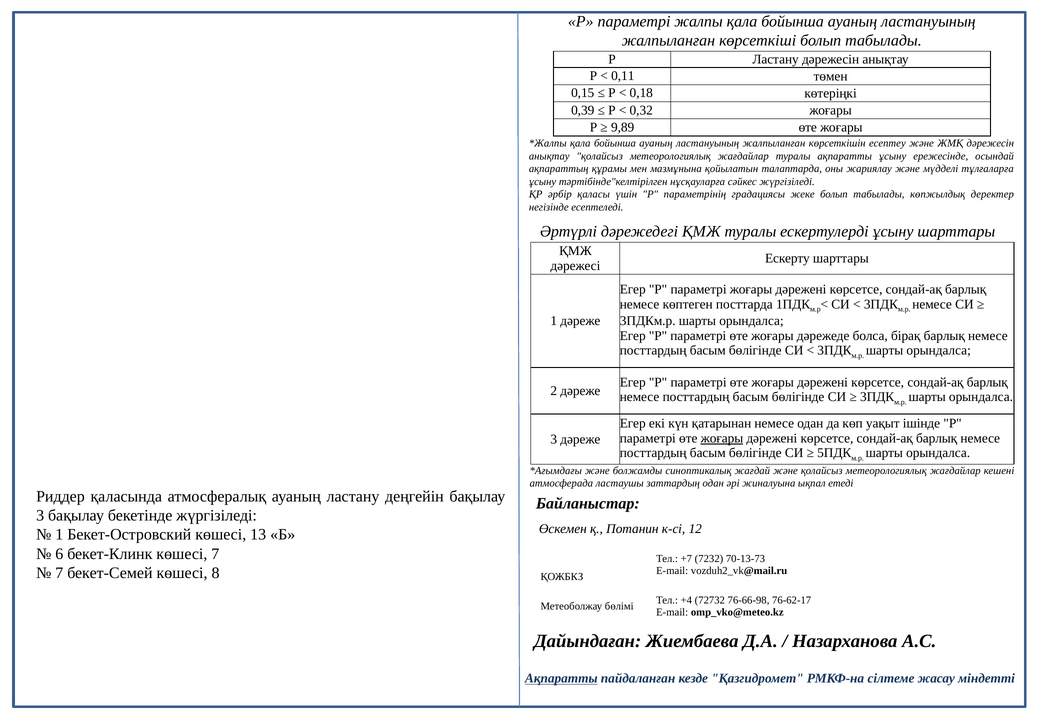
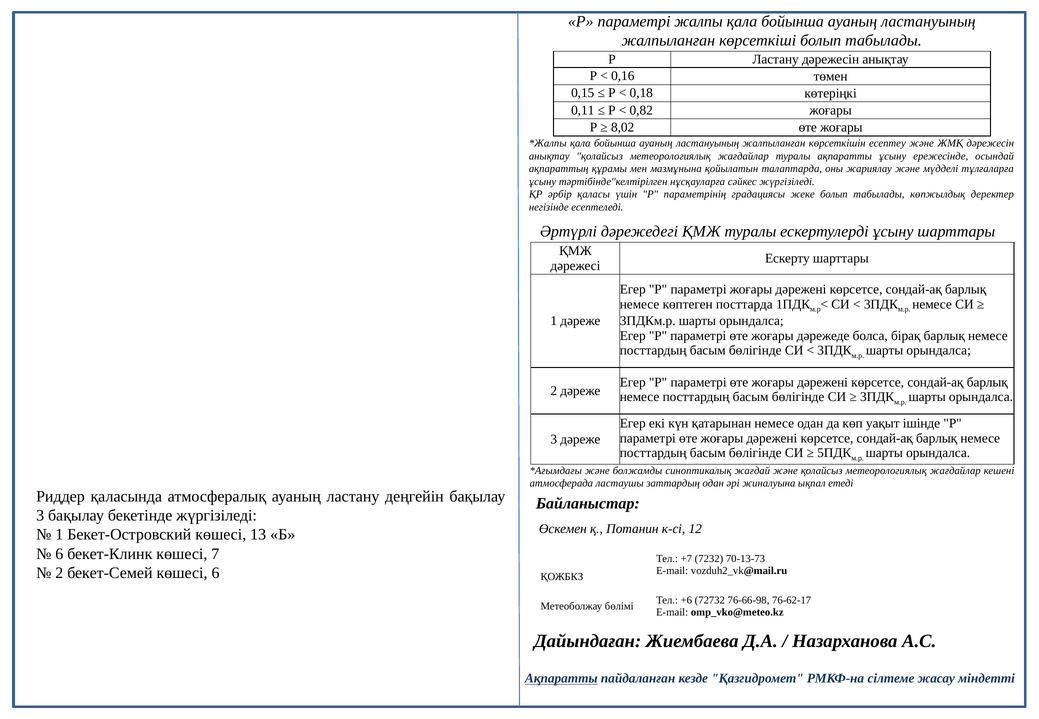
0,11: 0,11 -> 0,16 (623, 76)
0,39: 0,39 -> 0,11 (583, 110)
0,32: 0,32 -> 0,82 (641, 110)
9,89: 9,89 -> 8,02 (623, 127)
жоғары underline: present -> none (722, 438)
7: 7 -> 2 (59, 573)
көшесі 8: 8 -> 6 (216, 573)
+4: +4 -> +6 (686, 601)
